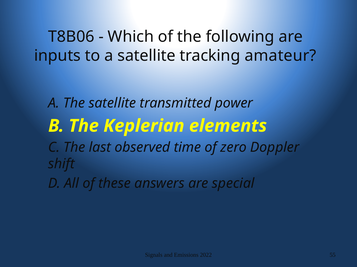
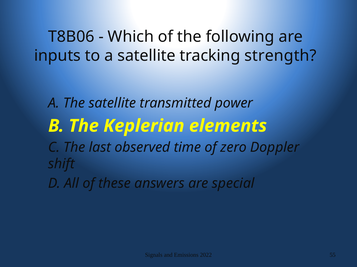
amateur: amateur -> strength (281, 56)
